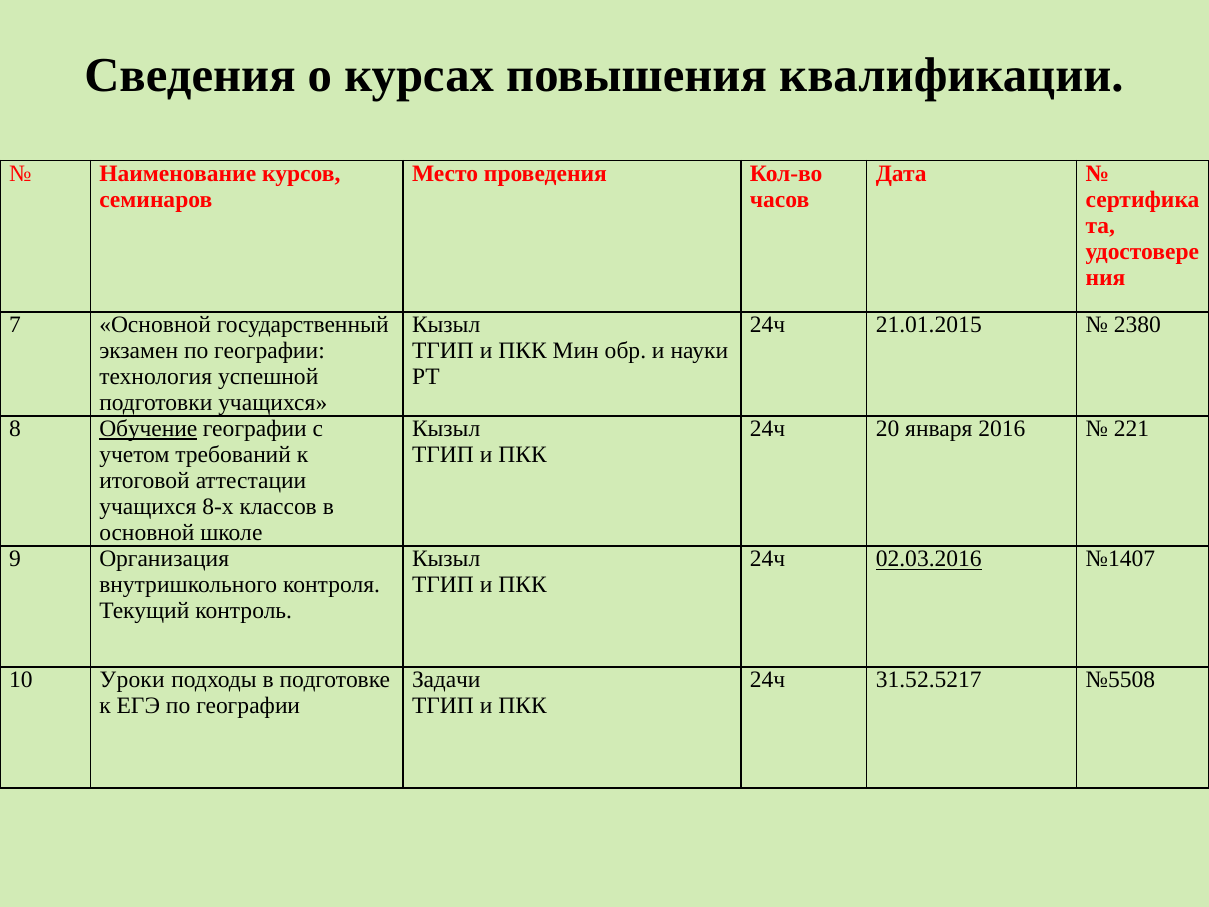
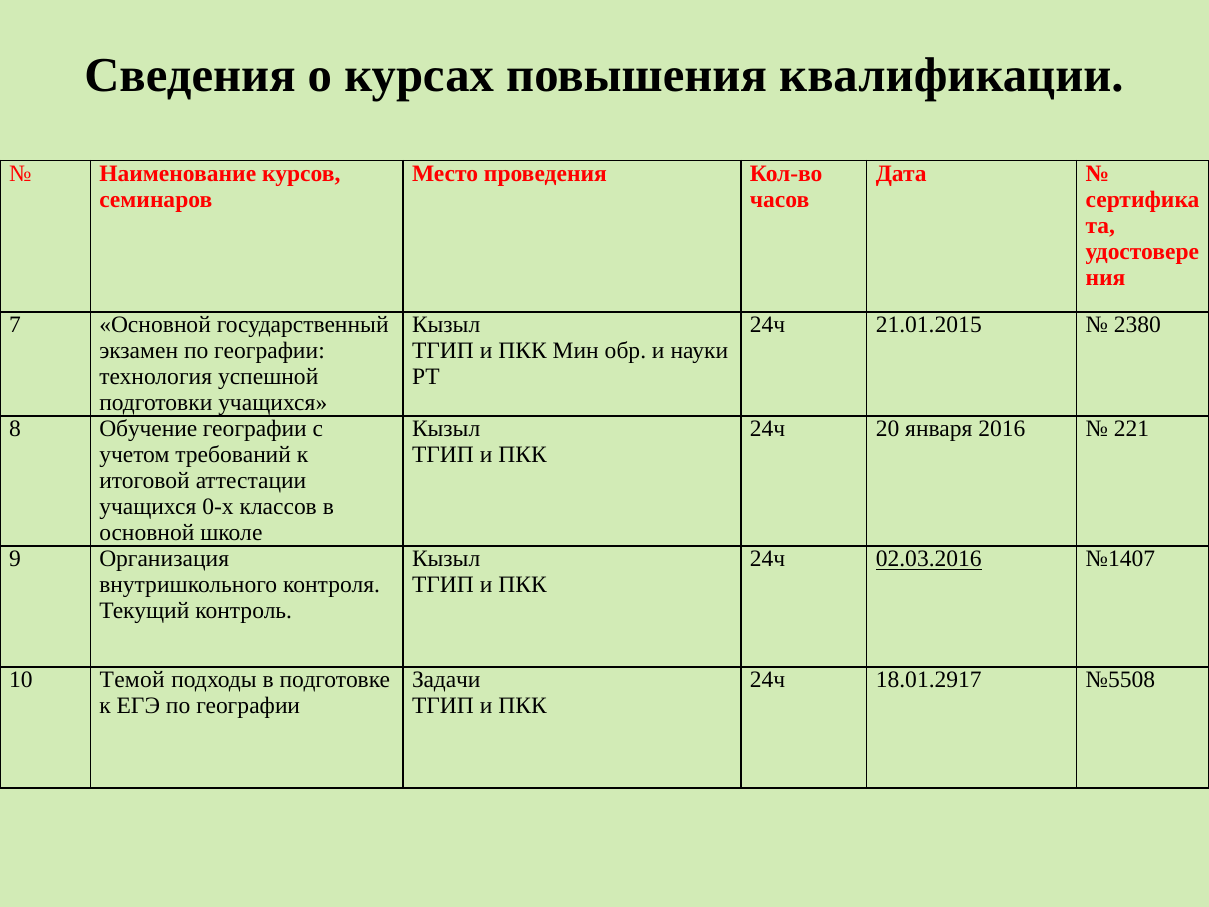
Обучение underline: present -> none (148, 429)
8-х: 8-х -> 0-х (218, 507)
Уроки: Уроки -> Темой (132, 680)
31.52.5217: 31.52.5217 -> 18.01.2917 (929, 680)
